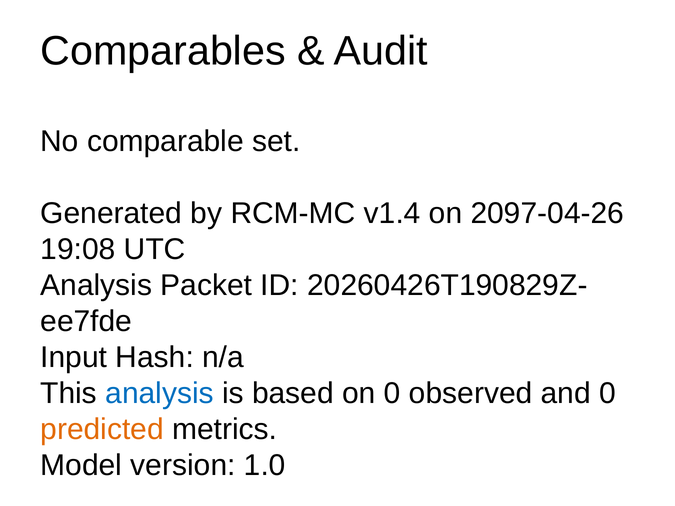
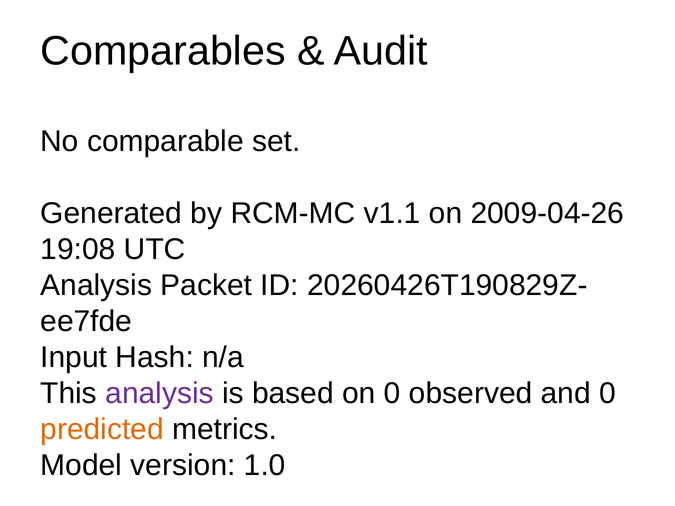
v1.4: v1.4 -> v1.1 (392, 214)
2097-04-26: 2097-04-26 -> 2009-04-26 (547, 214)
analysis colour: blue -> purple (160, 394)
